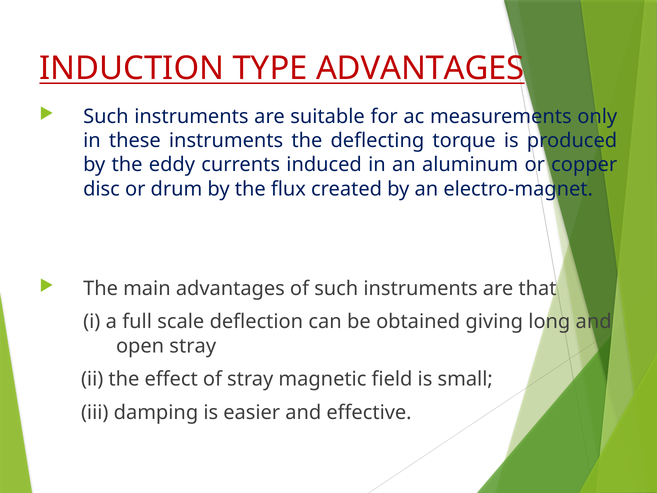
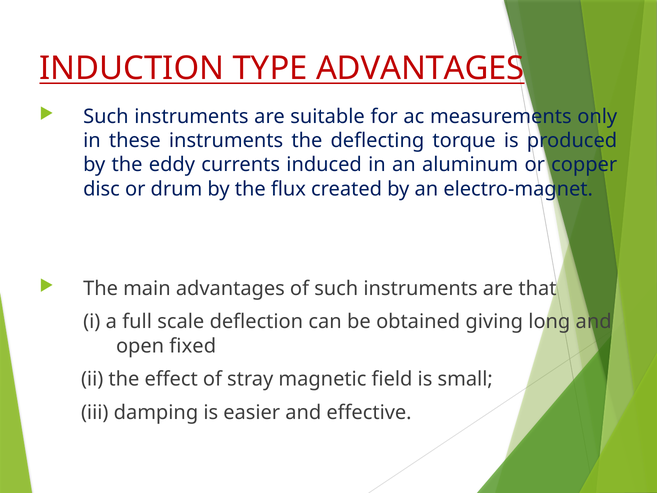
open stray: stray -> fixed (193, 346)
